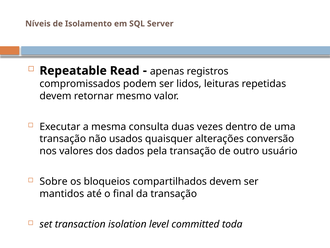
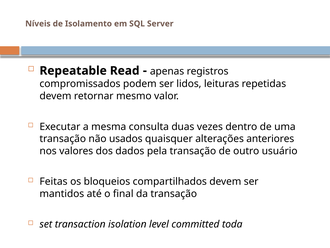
conversão: conversão -> anteriores (270, 139)
Sobre: Sobre -> Feitas (54, 181)
